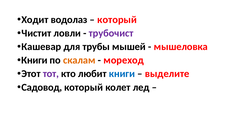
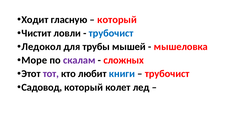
водолаз: водолаз -> гласную (69, 20)
трубочист colour: purple -> blue (111, 33)
Кашевар: Кашевар -> Ледокол (41, 47)
Книги: Книги -> Море (34, 60)
скалам colour: orange -> purple (79, 60)
мореход: мореход -> сложных (124, 60)
выделите: выделите -> трубочист (167, 74)
